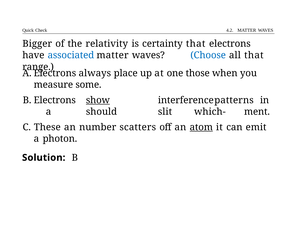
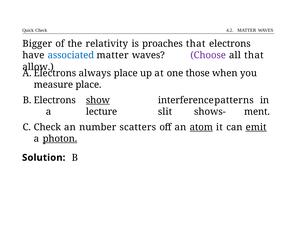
certainty: certainty -> proaches (162, 44)
Choose colour: blue -> purple (208, 55)
range: range -> allow (38, 67)
measure some: some -> place (88, 85)
should: should -> lecture (102, 112)
which-: which- -> shows- (210, 112)
These: These -> Check (47, 127)
emit underline: none -> present (256, 127)
photon underline: none -> present (60, 139)
